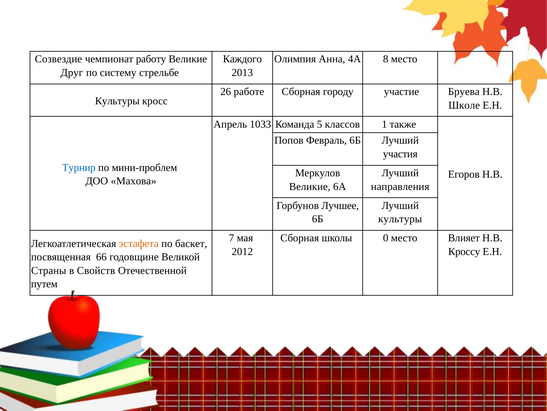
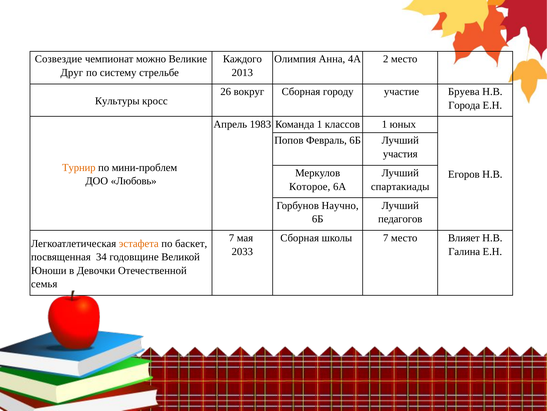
работу: работу -> можно (151, 59)
8: 8 -> 2 (386, 59)
работе: работе -> вокруг (249, 91)
Школе: Школе -> Города (464, 105)
1033: 1033 -> 1983 (260, 124)
Команда 5: 5 -> 1 (320, 124)
также: также -> юных (403, 124)
Турнир colour: blue -> orange (79, 167)
Махова: Махова -> Любовь (134, 181)
Великие: Великие -> Которое (310, 186)
направления: направления -> спартакиады (400, 186)
Лучшее: Лучшее -> Научно (340, 205)
культуры: культуры -> педагогов (400, 219)
школы 0: 0 -> 7 (386, 238)
2012: 2012 -> 2033 (242, 251)
Кроссу: Кроссу -> Галина (464, 251)
66: 66 -> 34 (101, 257)
Страны: Страны -> Юноши (49, 270)
Свойств: Свойств -> Девочки (96, 270)
путем: путем -> семья (44, 284)
